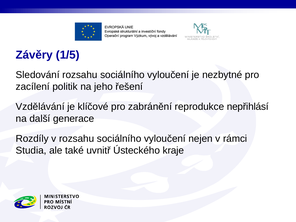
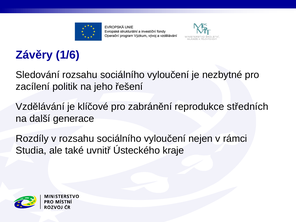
1/5: 1/5 -> 1/6 (68, 55)
nepřihlásí: nepřihlásí -> středních (248, 107)
